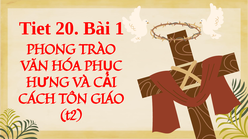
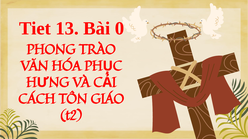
20: 20 -> 13 (67, 29)
1: 1 -> 0 (119, 29)
